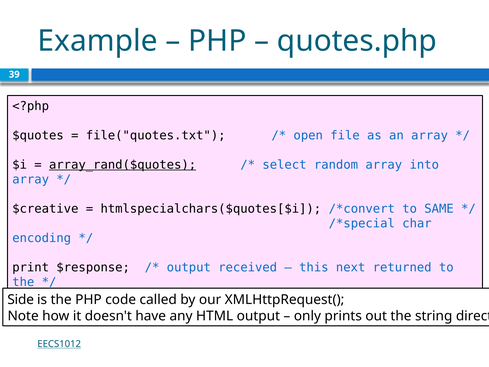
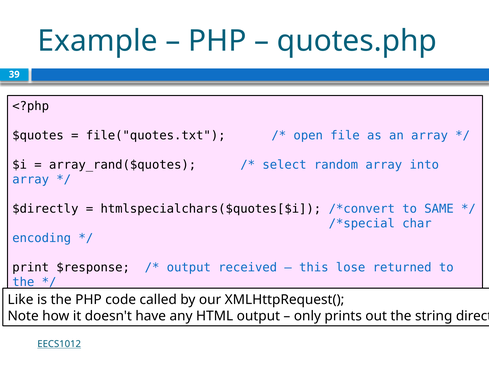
array_rand($quotes underline: present -> none (123, 165)
$creative: $creative -> $directly (45, 209)
next: next -> lose (351, 267)
Side: Side -> Like (21, 300)
